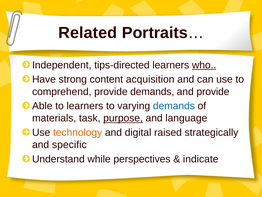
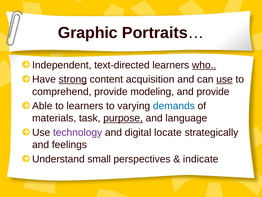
Related: Related -> Graphic (88, 33)
tips-directed: tips-directed -> text-directed (122, 65)
strong underline: none -> present (73, 79)
use underline: none -> present (224, 79)
provide demands: demands -> modeling (152, 91)
technology colour: orange -> purple (78, 132)
raised: raised -> locate (168, 132)
specific: specific -> feelings (69, 144)
while: while -> small (99, 159)
